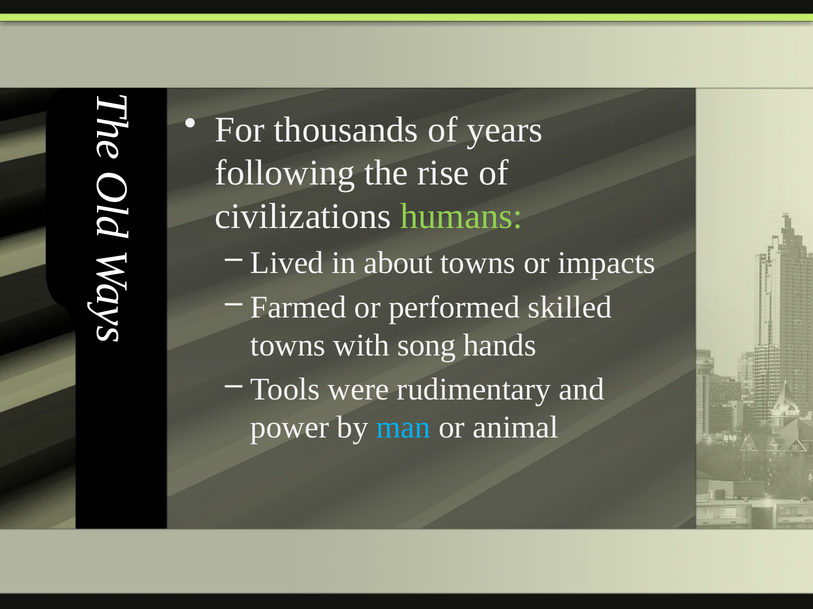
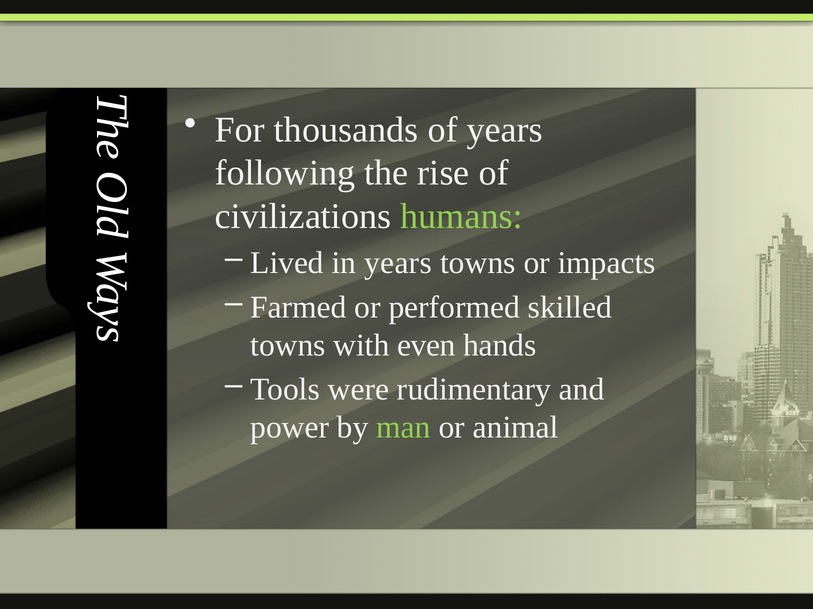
in about: about -> years (398, 263)
song: song -> even (426, 346)
man colour: light blue -> light green (404, 428)
